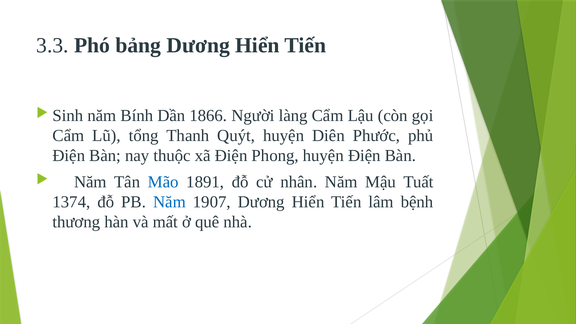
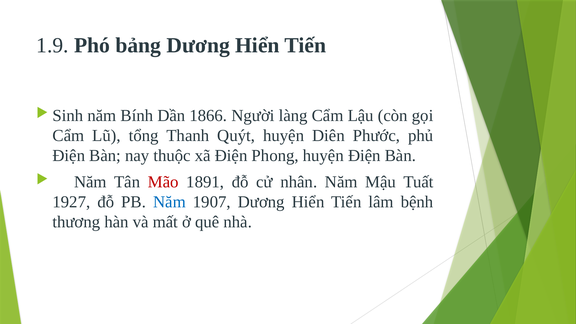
3.3: 3.3 -> 1.9 (53, 45)
Mão colour: blue -> red (163, 182)
1374: 1374 -> 1927 (71, 202)
